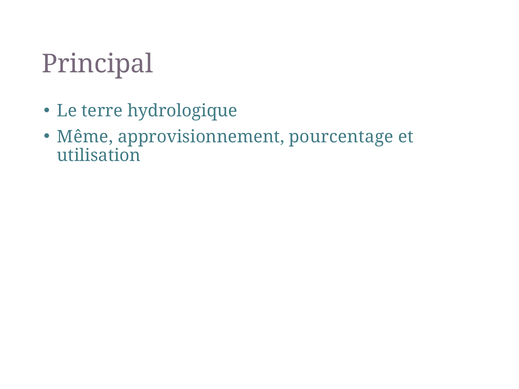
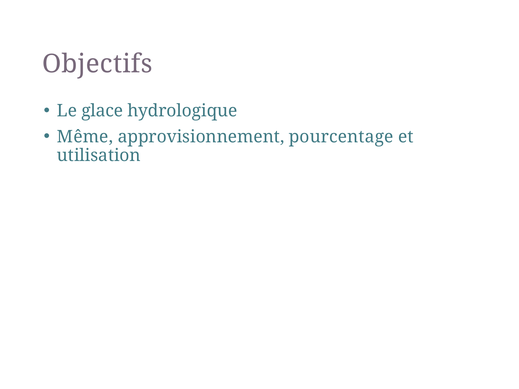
Principal: Principal -> Objectifs (97, 64)
terre: terre -> glace (102, 111)
